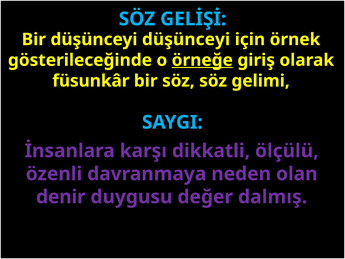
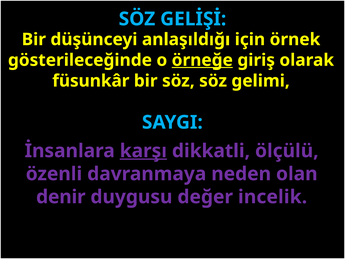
düşünceyi düşünceyi: düşünceyi -> anlaşıldığı (186, 39)
karşı underline: none -> present (143, 151)
dalmış: dalmış -> incelik (273, 197)
